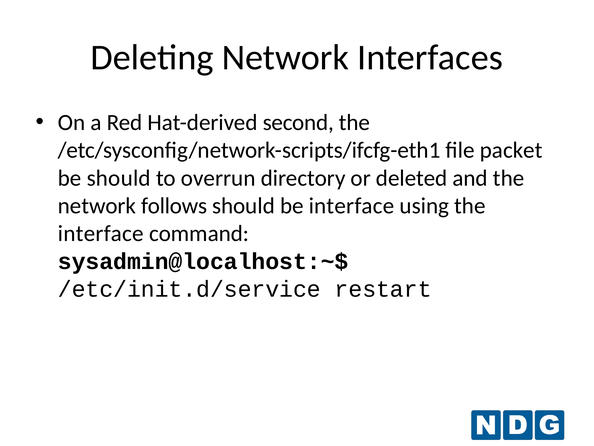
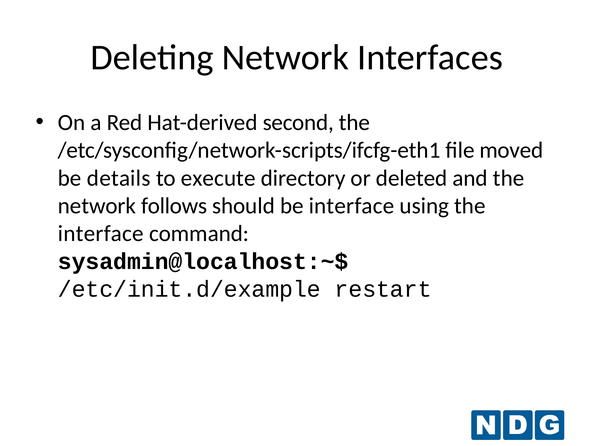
packet: packet -> moved (511, 150)
be should: should -> details (119, 178)
overrun: overrun -> execute (218, 178)
/etc/init.d/service: /etc/init.d/service -> /etc/init.d/example (189, 289)
